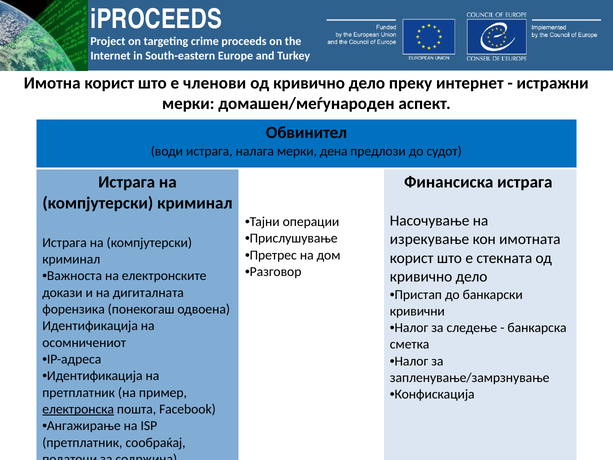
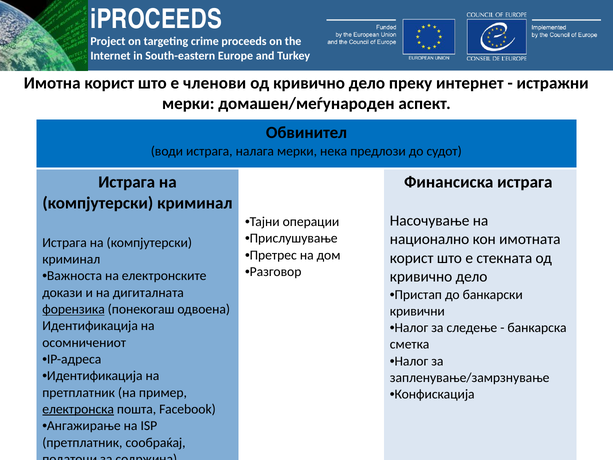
дена: дена -> нека (334, 151)
изрекување: изрекување -> национално (430, 239)
форензика underline: none -> present (74, 309)
